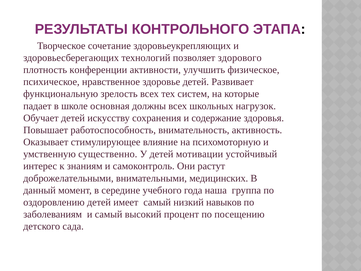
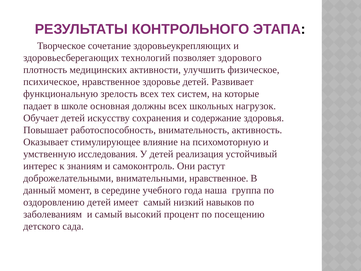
конференции: конференции -> медицинских (98, 70)
существенно: существенно -> исследования (108, 154)
мотивации: мотивации -> реализация (200, 154)
внимательными медицинских: медицинских -> нравственное (219, 178)
